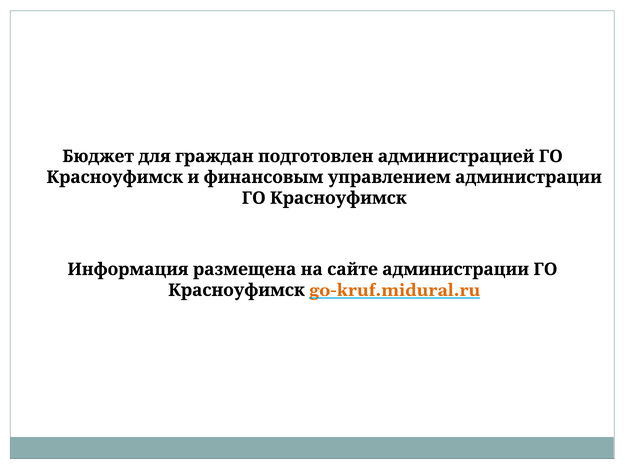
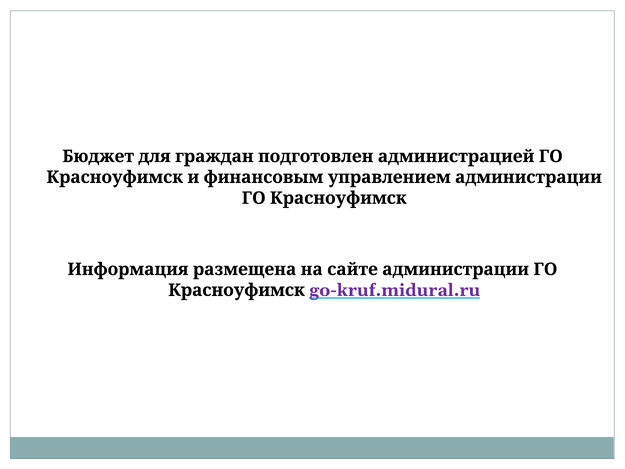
go-kruf.midural.ru colour: orange -> purple (395, 290)
